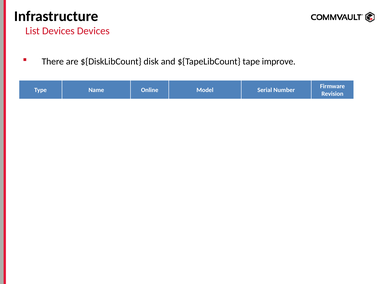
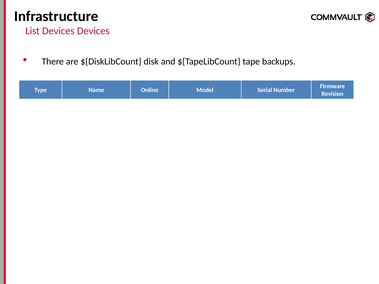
improve: improve -> backups (279, 61)
